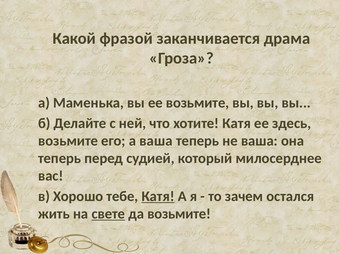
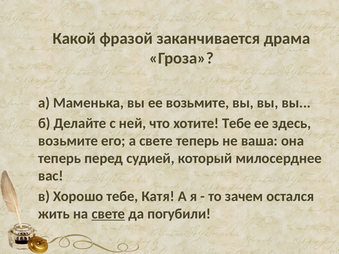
хотите Катя: Катя -> Тебе (237, 123)
а ваша: ваша -> свете (156, 141)
Катя underline: present -> none (158, 197)
да возьмите: возьмите -> погубили (179, 214)
